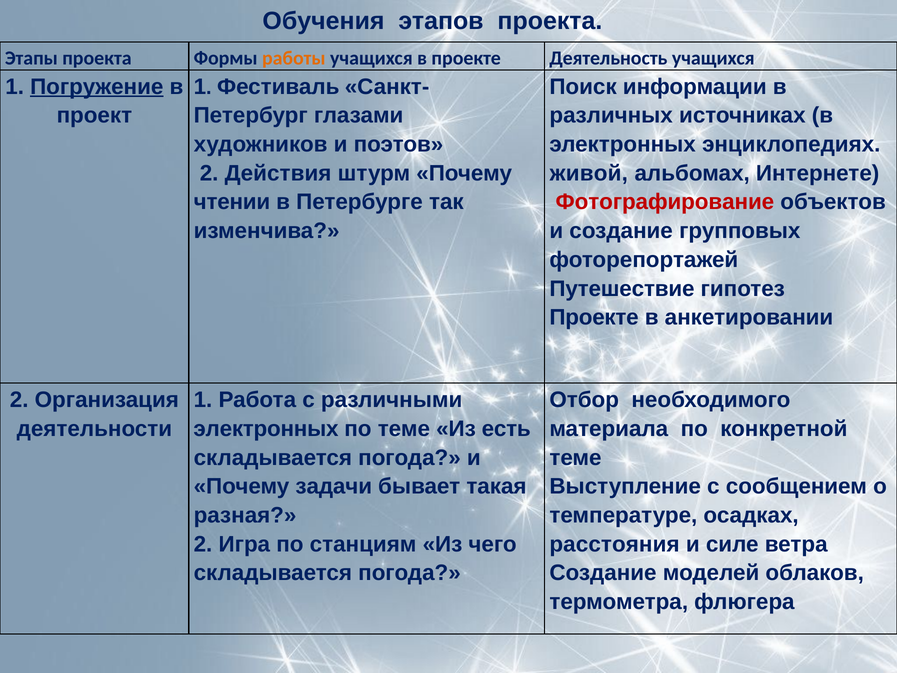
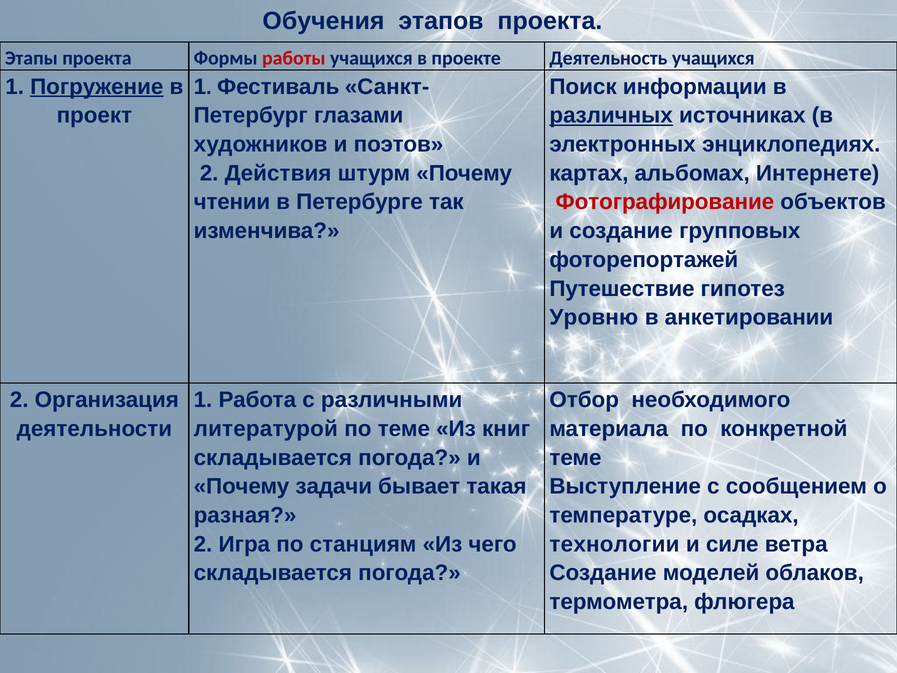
работы colour: orange -> red (294, 58)
различных underline: none -> present (611, 115)
живой: живой -> картах (589, 173)
Проекте: Проекте -> Уровню (594, 317)
электронных: электронных -> литературой (266, 429)
есть: есть -> книг (506, 429)
расстояния: расстояния -> технологии (614, 544)
